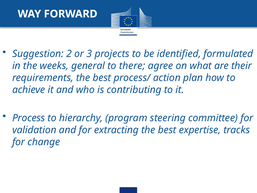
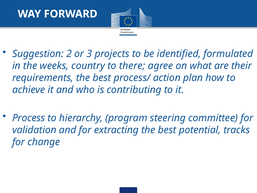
general: general -> country (88, 66)
expertise: expertise -> potential (200, 130)
